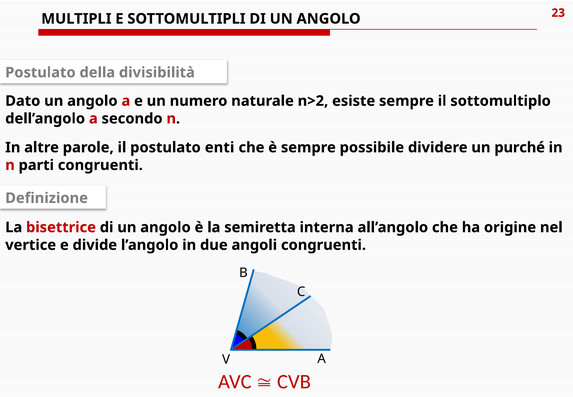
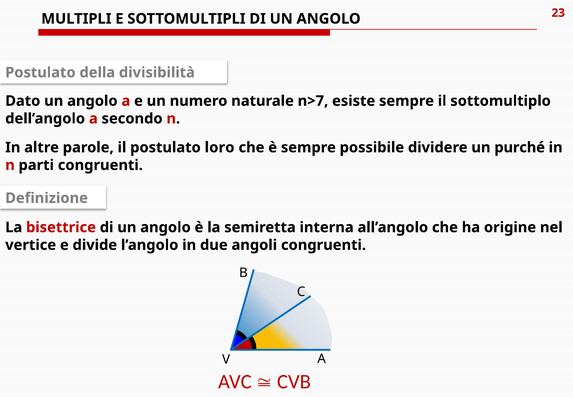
n>2: n>2 -> n>7 (313, 101)
enti: enti -> loro (220, 147)
